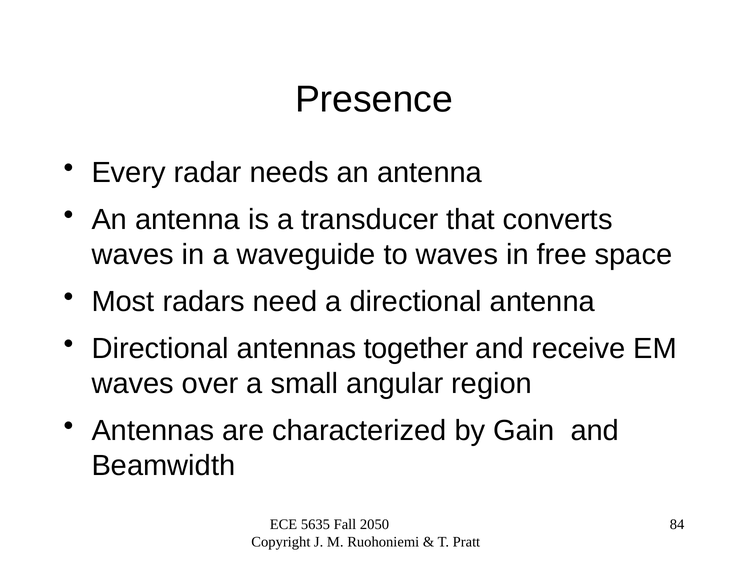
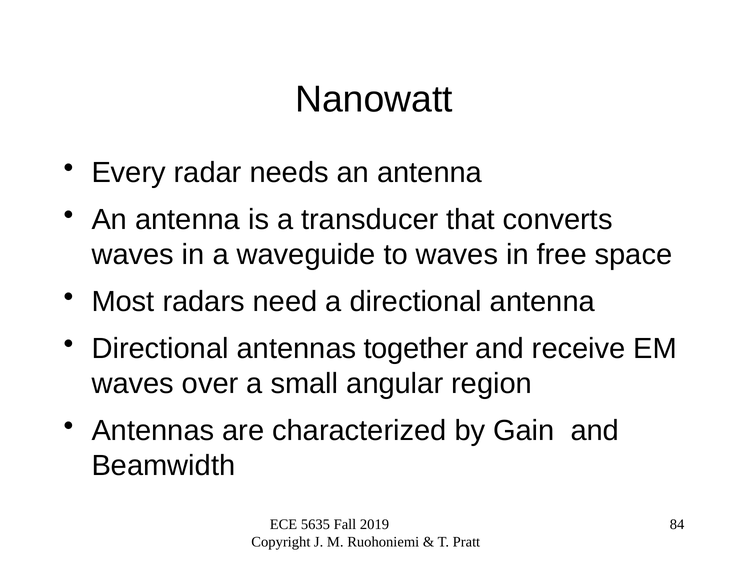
Presence: Presence -> Nanowatt (374, 99)
2050: 2050 -> 2019 (374, 525)
